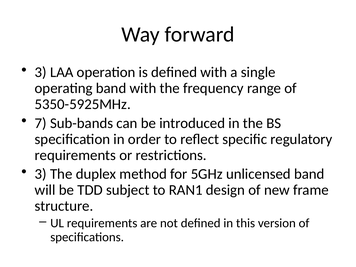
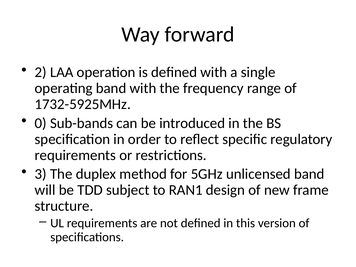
3: 3 -> 2 (41, 72)
5350-5925MHz: 5350-5925MHz -> 1732-5925MHz (83, 104)
7: 7 -> 0 (41, 123)
